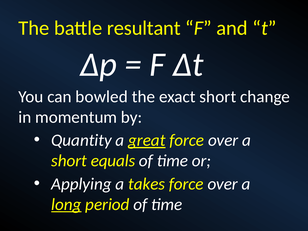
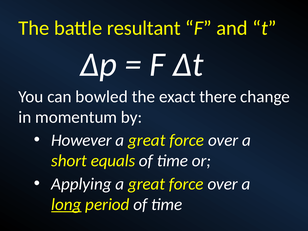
exact short: short -> there (218, 97)
Quantity: Quantity -> However (81, 140)
great underline: present -> none (147, 140)
Applying a takes: takes -> great (147, 184)
